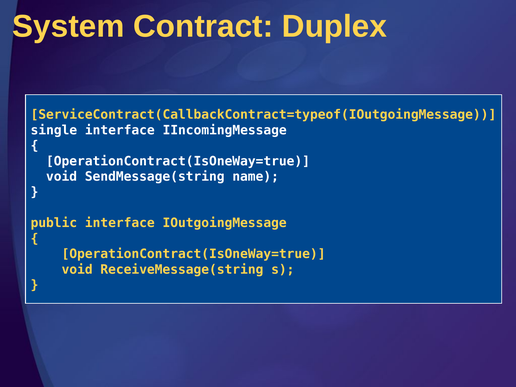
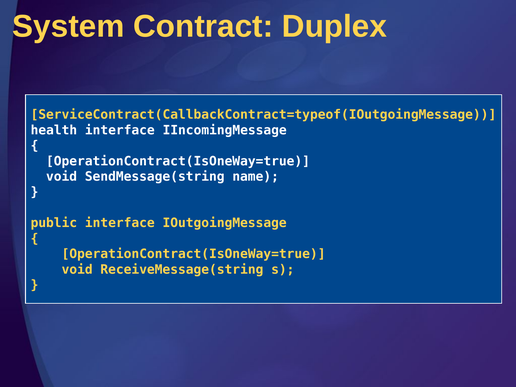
single: single -> health (54, 130)
